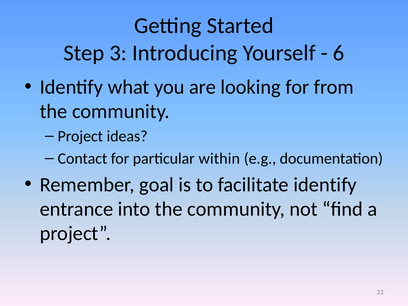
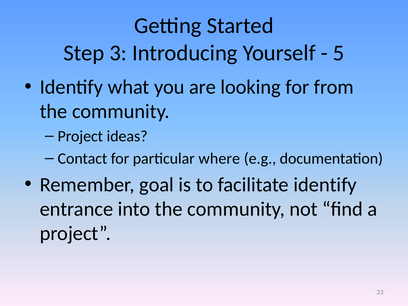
6: 6 -> 5 (338, 53)
within: within -> where (219, 158)
